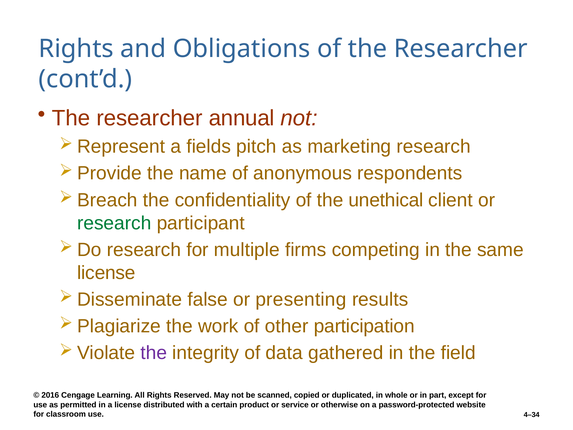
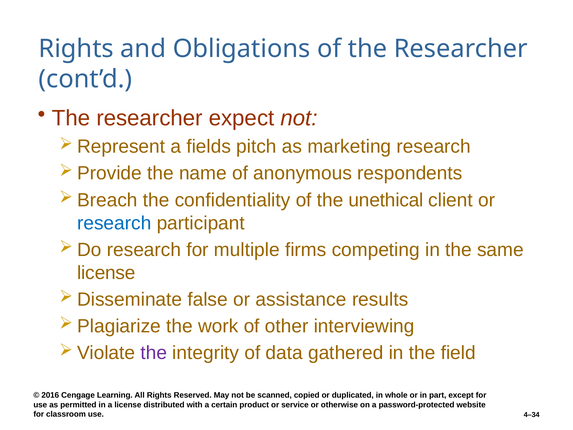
annual: annual -> expect (242, 118)
research colour: green -> blue (114, 223)
presenting: presenting -> assistance (301, 299)
participation: participation -> interviewing (364, 326)
